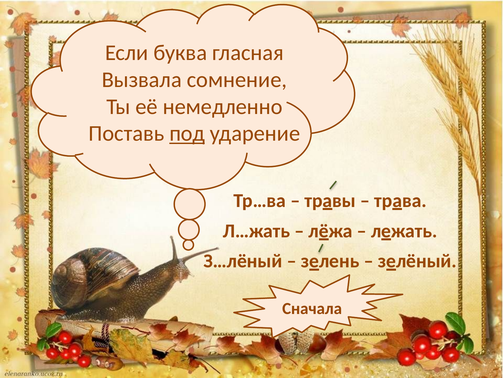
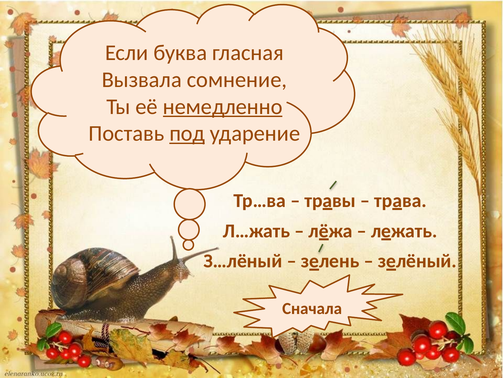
немедленно underline: none -> present (223, 106)
